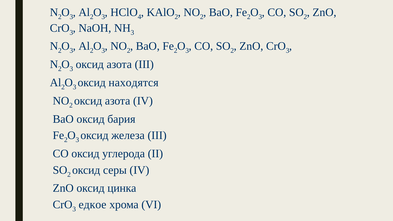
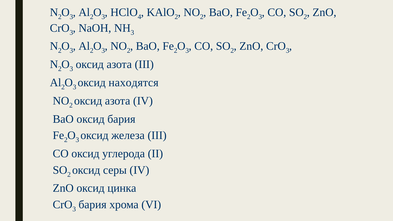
едкое: едкое -> бария (93, 205)
